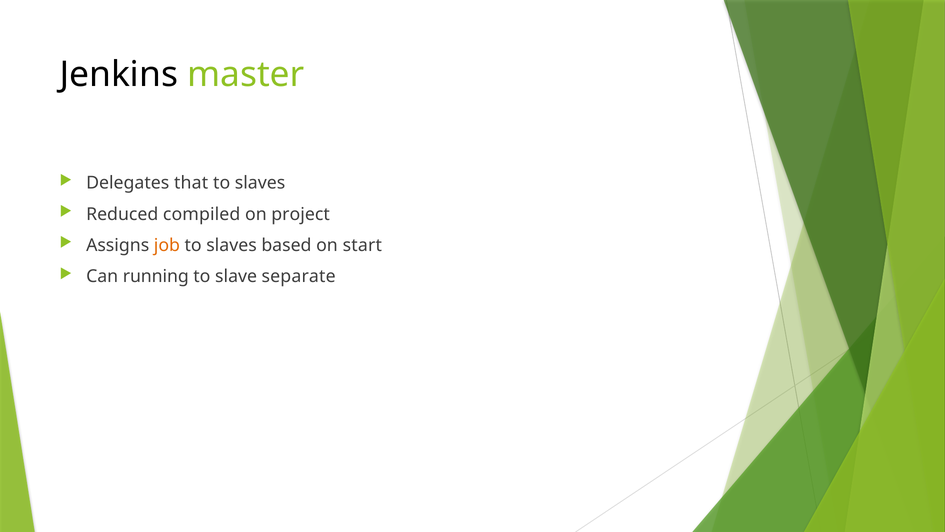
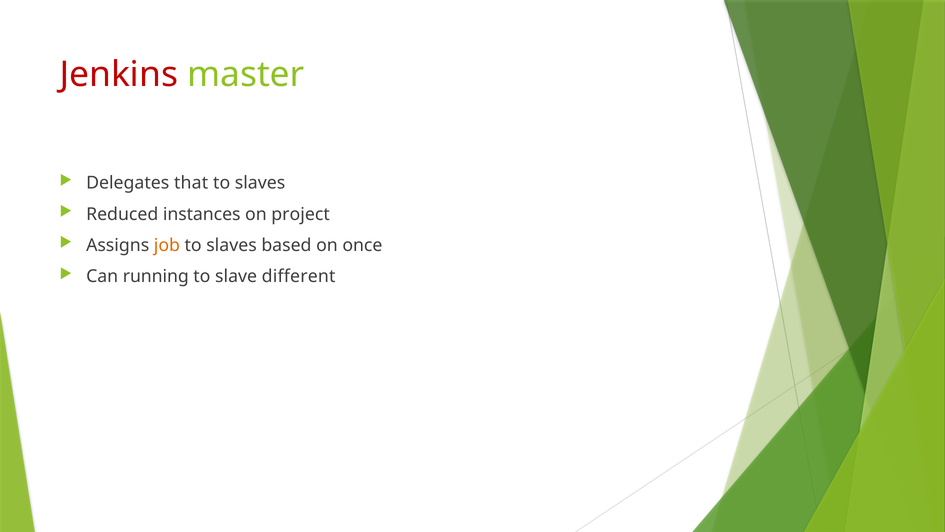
Jenkins colour: black -> red (119, 75)
compiled: compiled -> instances (202, 214)
start: start -> once (362, 245)
separate: separate -> different (299, 276)
